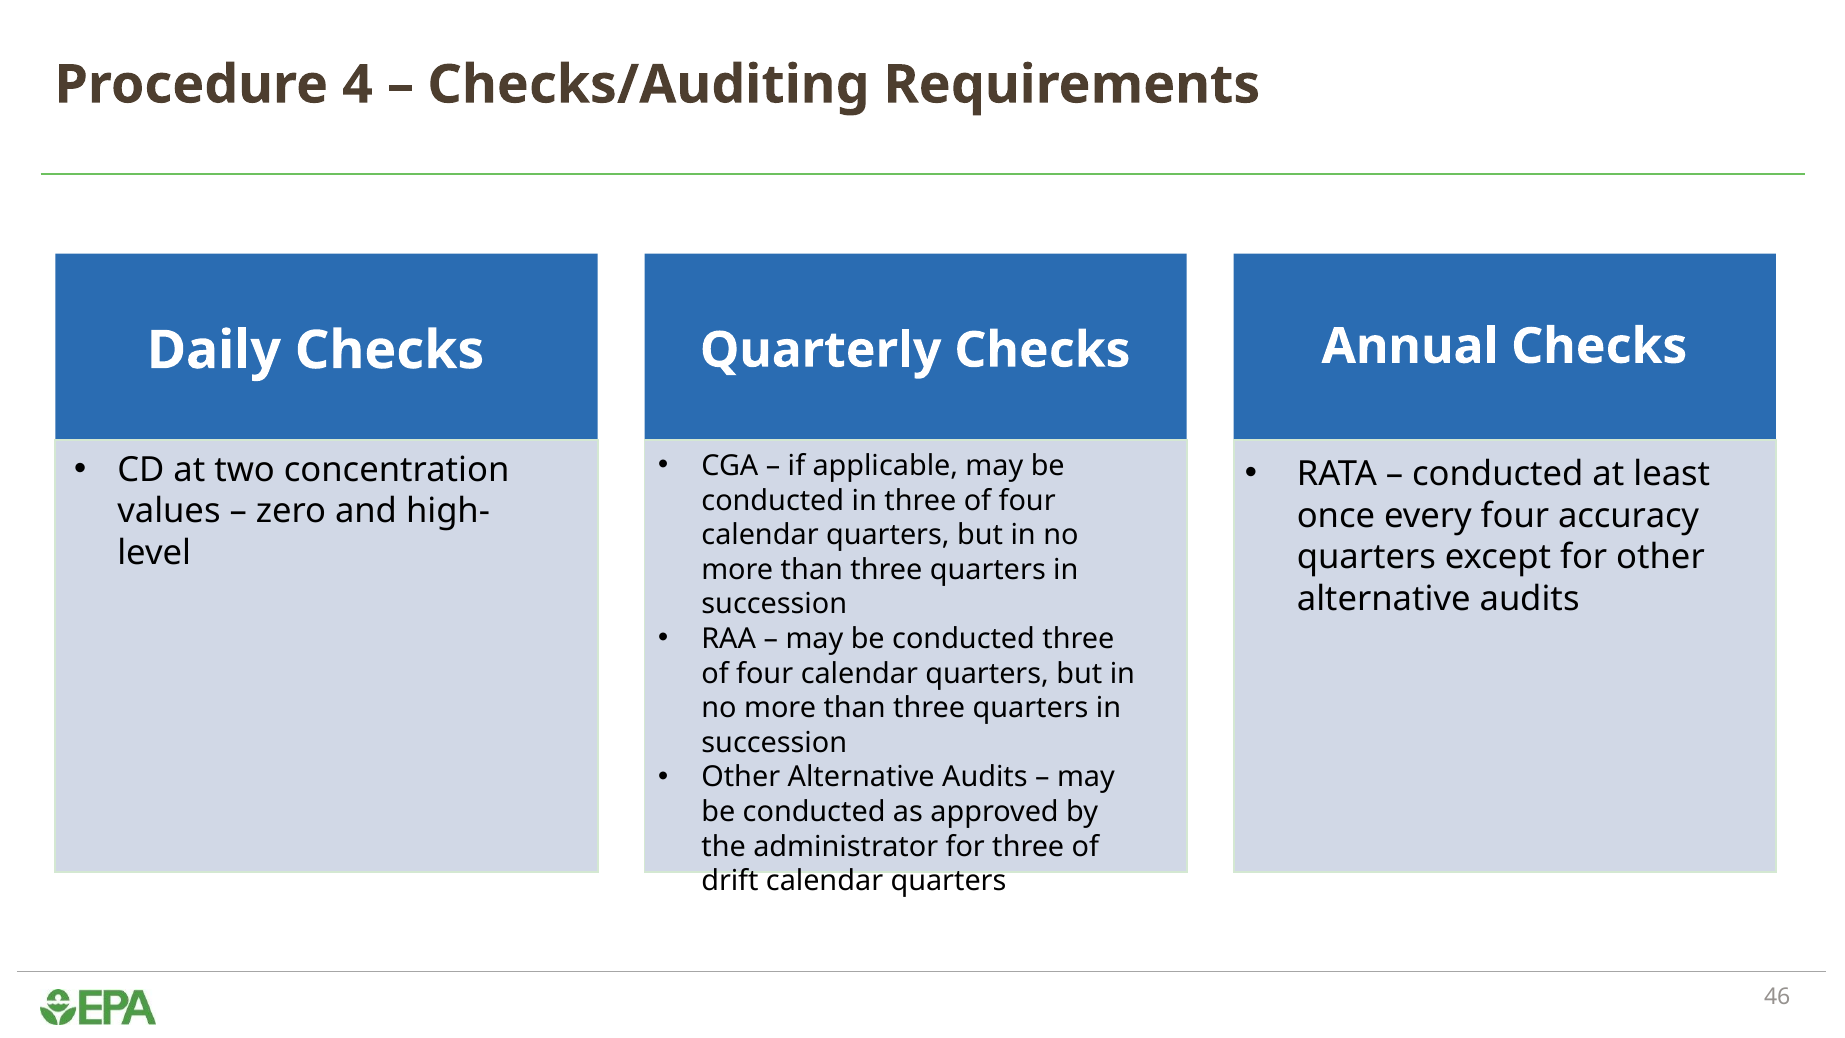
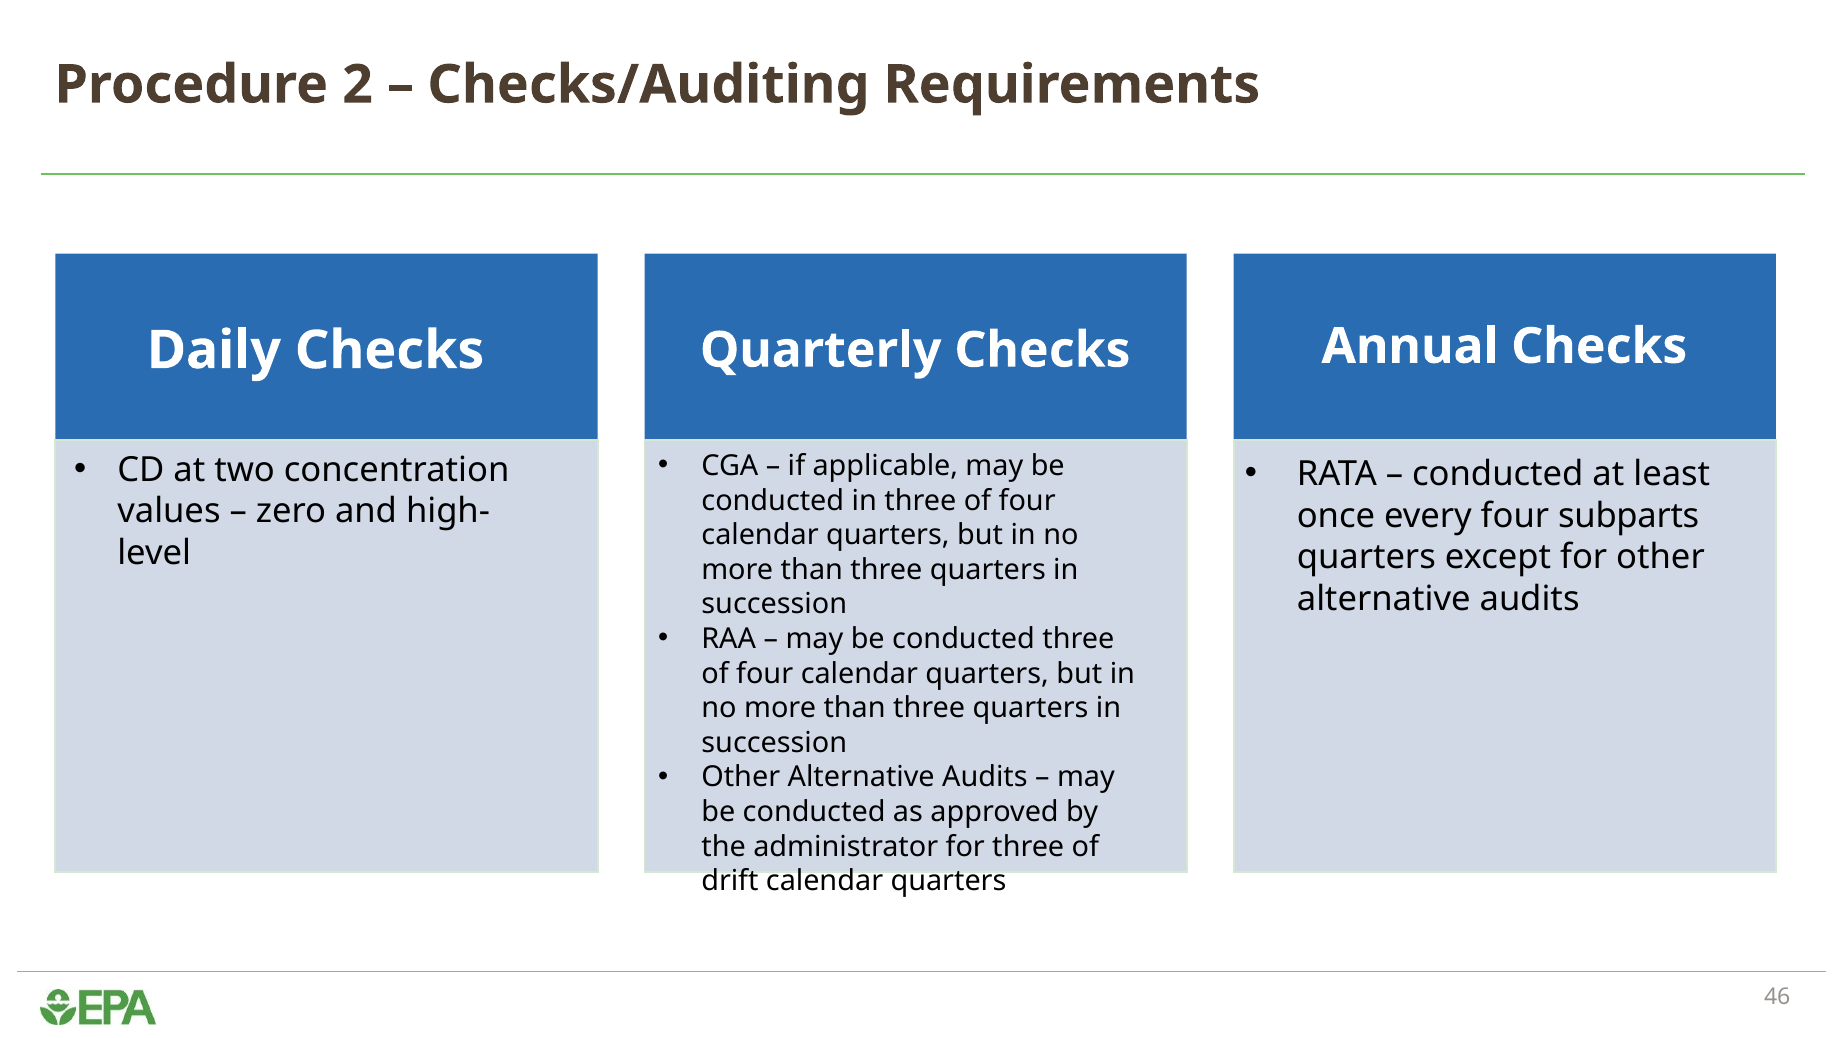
4: 4 -> 2 (358, 85)
accuracy: accuracy -> subparts (1629, 516)
